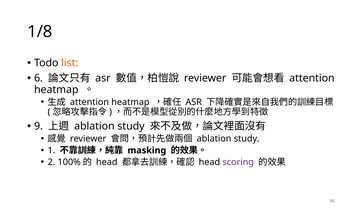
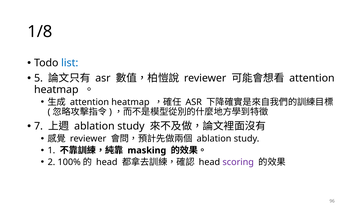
list colour: orange -> blue (70, 63)
6: 6 -> 5 (38, 78)
9: 9 -> 7 (38, 126)
